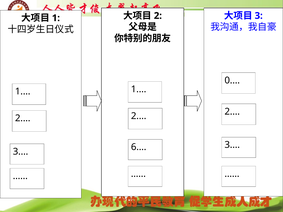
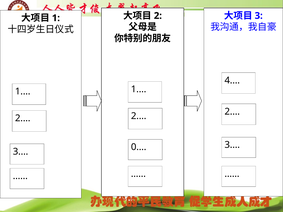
0.…: 0.… -> 4.… (232, 80)
6.…: 6.… -> 0.… (139, 147)
